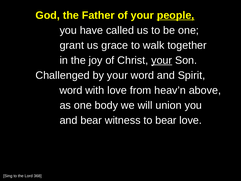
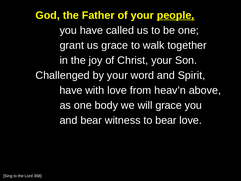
your underline: present -> none (162, 60)
word: word -> have (71, 90)
will union: union -> grace (169, 105)
